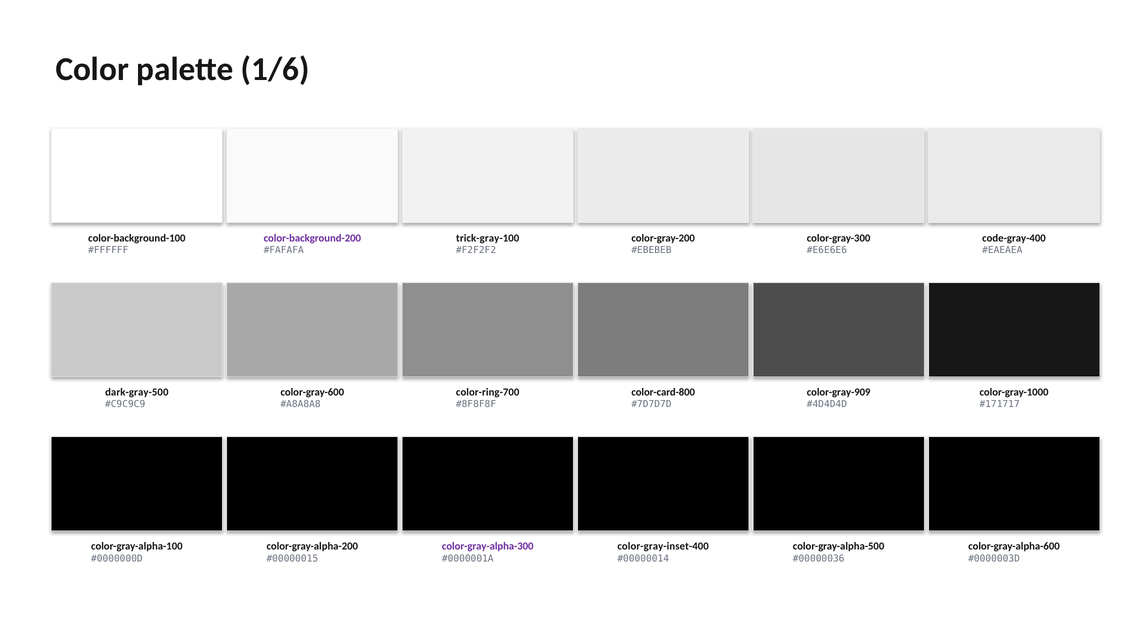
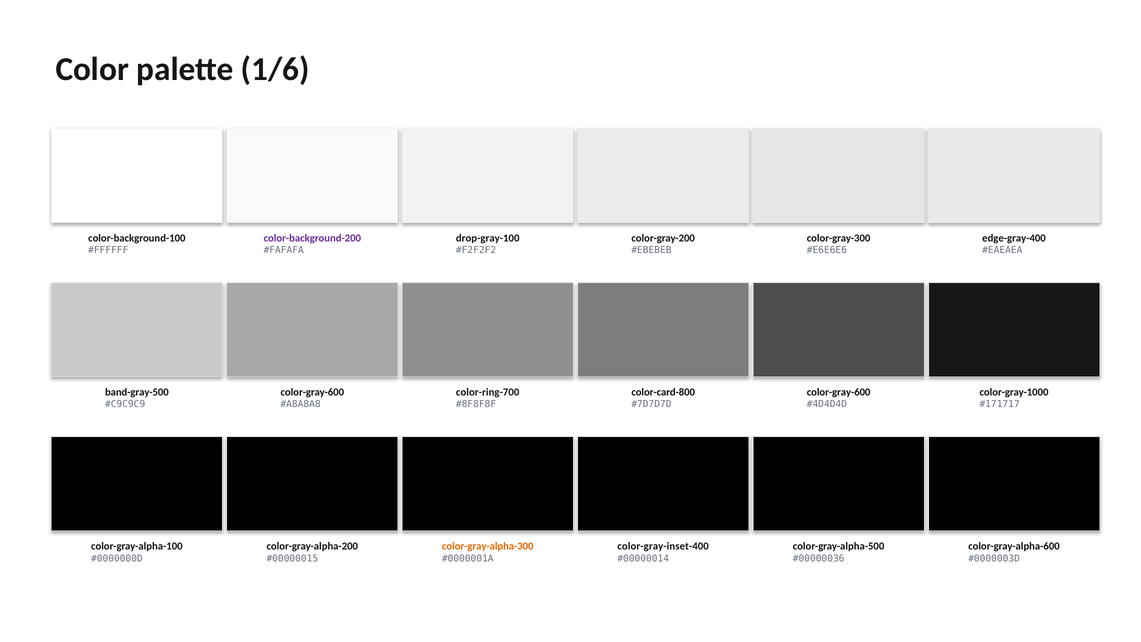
trick-gray-100: trick-gray-100 -> drop-gray-100 (488, 238)
code-gray-400: code-gray-400 -> edge-gray-400 (1014, 238)
dark-gray-500: dark-gray-500 -> band-gray-500 (137, 392)
color-gray-909: color-gray-909 -> color-gray-600 (839, 392)
color-gray-alpha-300 colour: purple -> orange (488, 546)
